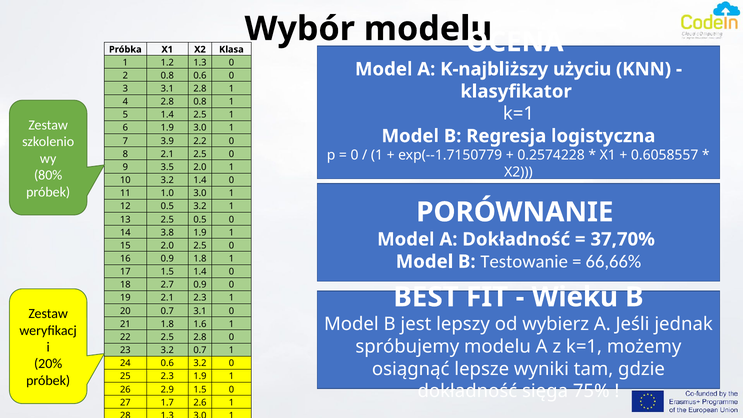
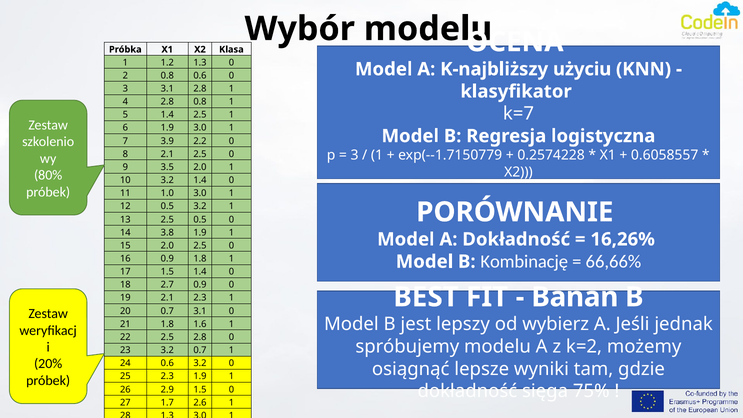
k=1: k=1 -> k=7 (519, 114)
0: 0 -> 3 (355, 155)
37,70%: 37,70% -> 16,26% (623, 239)
Testowanie: Testowanie -> Kombinację (524, 262)
Wieku: Wieku -> Banan (575, 297)
z k=1: k=1 -> k=2 (584, 347)
